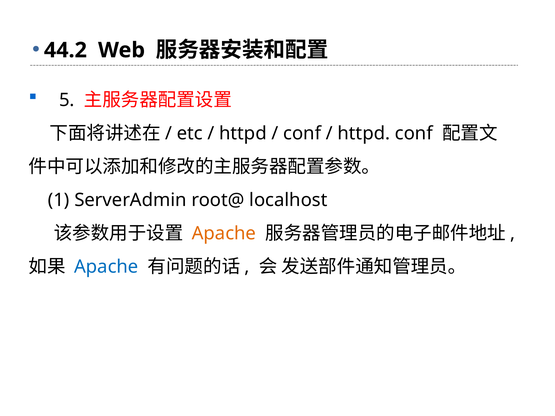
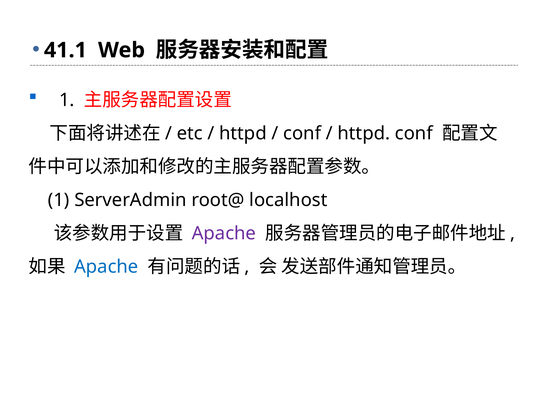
44.2: 44.2 -> 41.1 (65, 50)
5: 5 -> 1 (67, 100)
Apache colour: orange -> purple (224, 233)
